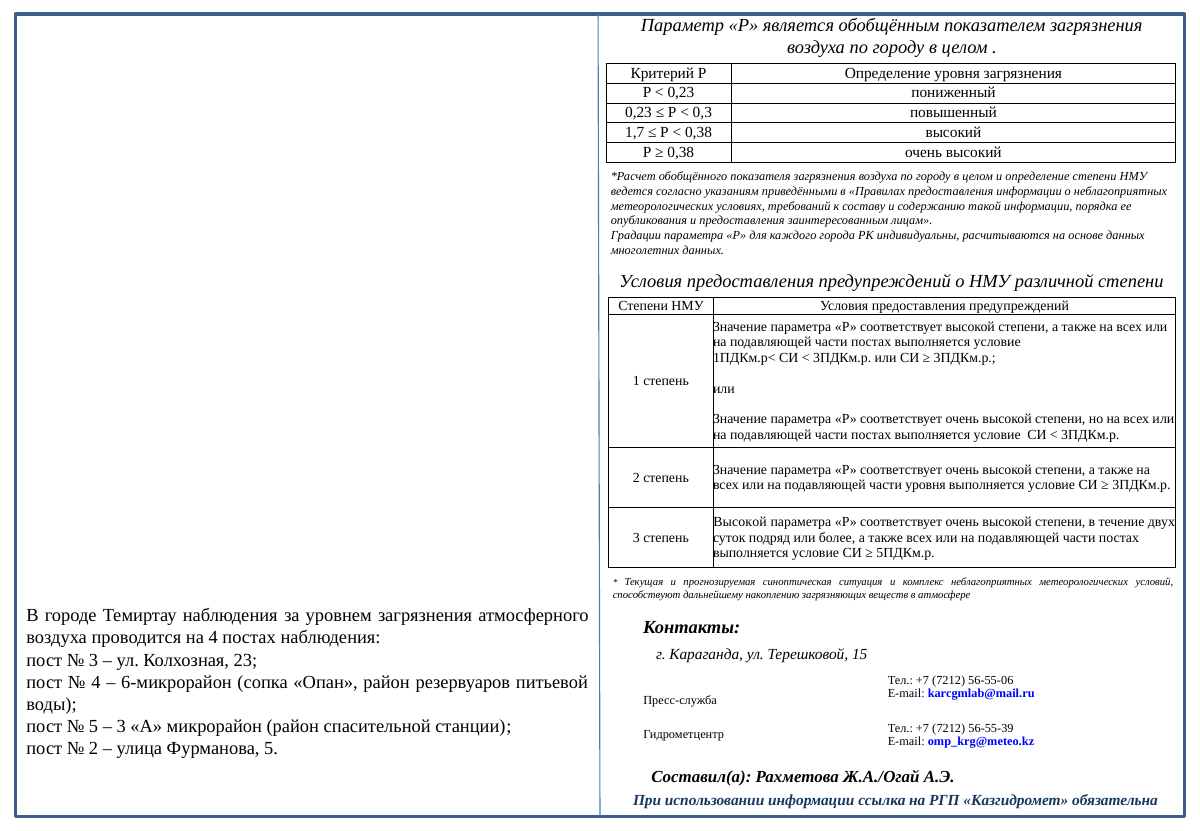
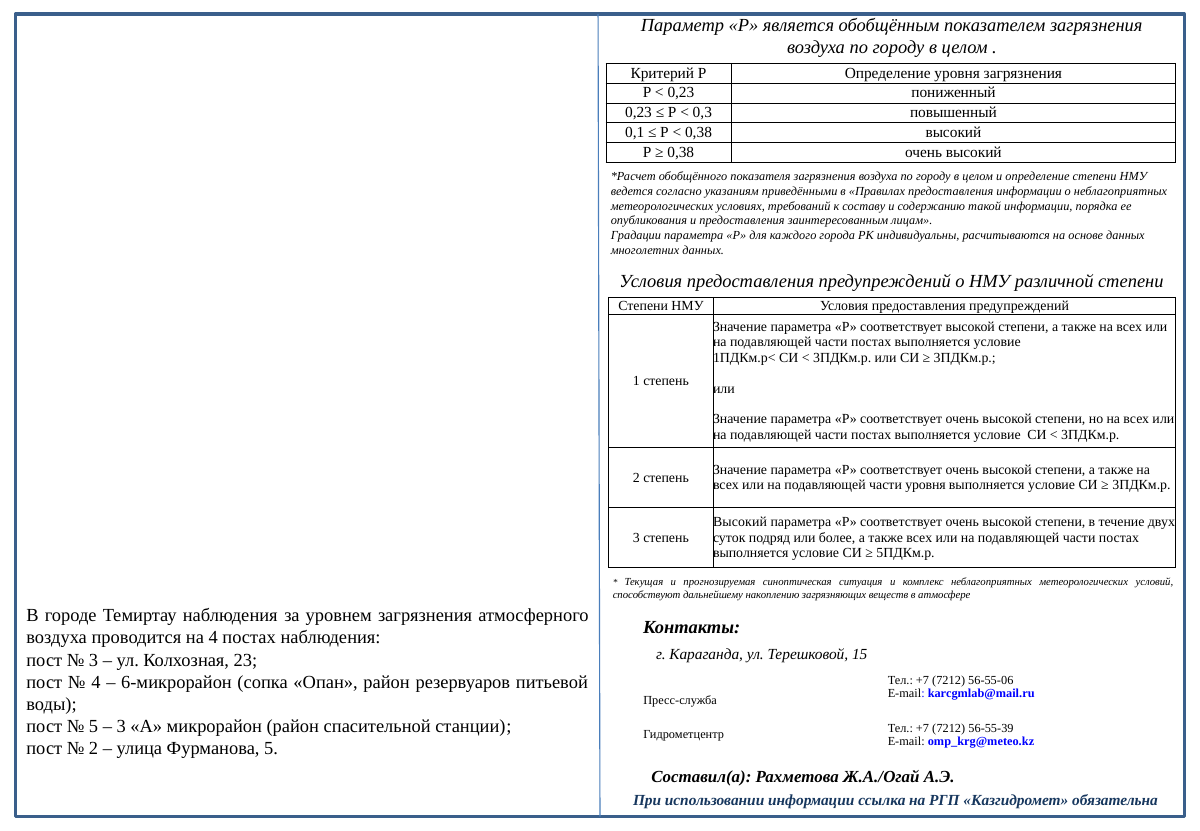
1,7: 1,7 -> 0,1 (635, 132)
Высокой: Высокой -> Высокий (740, 522)
